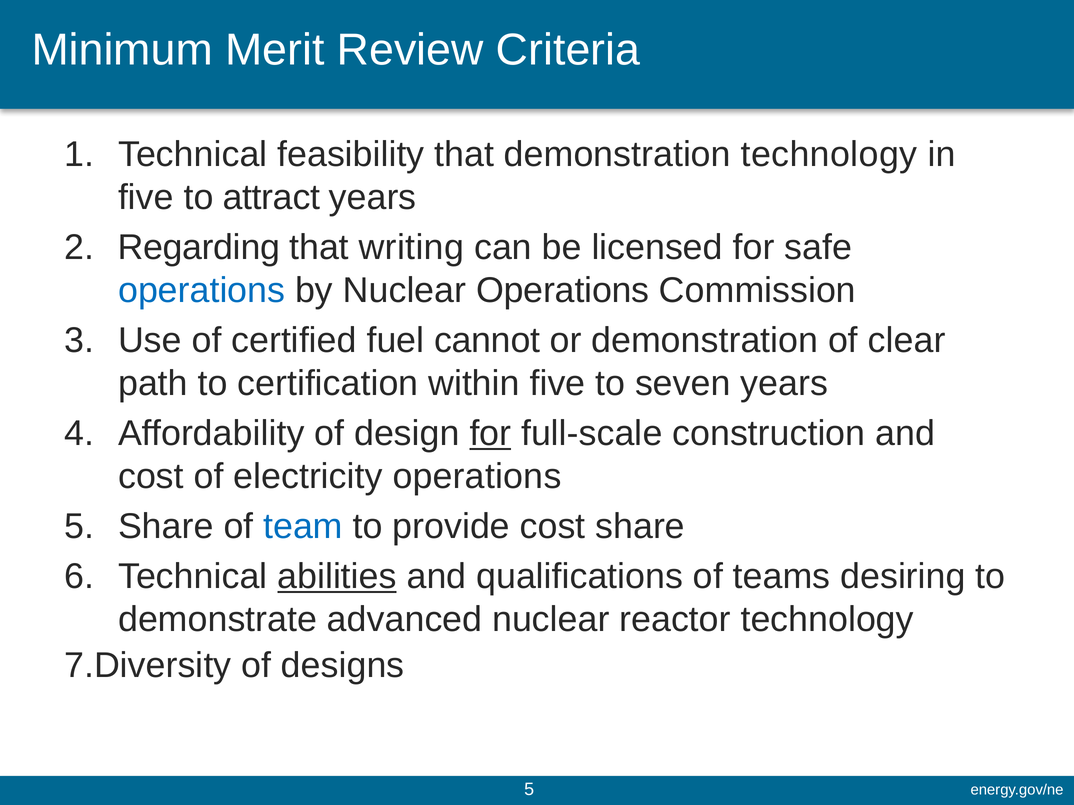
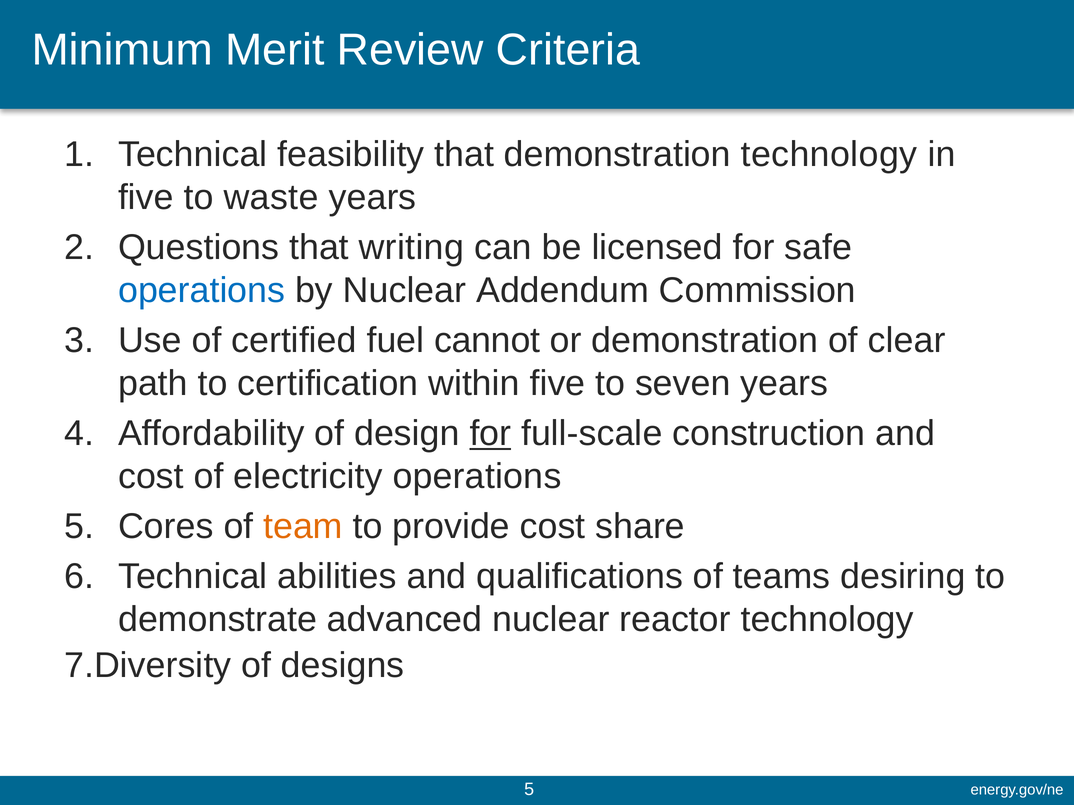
attract: attract -> waste (271, 198)
Regarding: Regarding -> Questions (199, 248)
Nuclear Operations: Operations -> Addendum (563, 291)
Share: Share -> Cores (166, 527)
team colour: blue -> orange (303, 527)
abilities underline: present -> none (337, 577)
